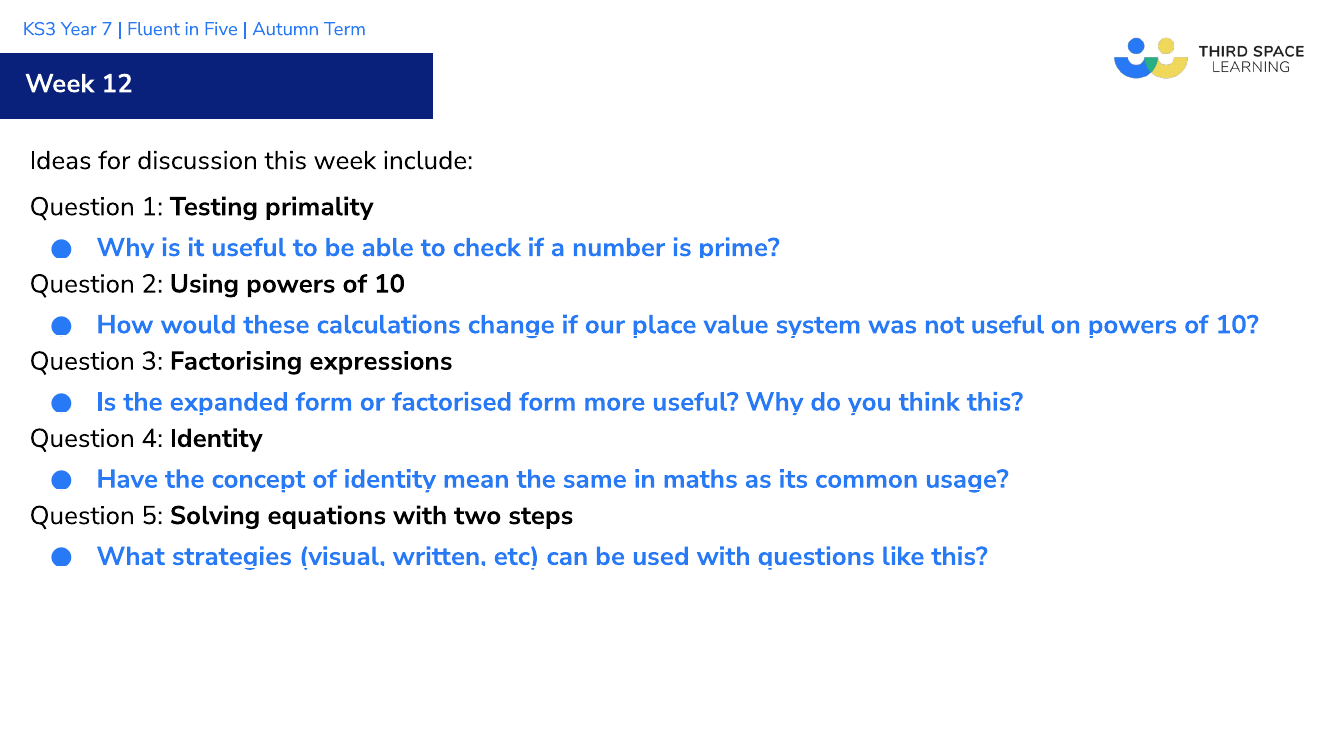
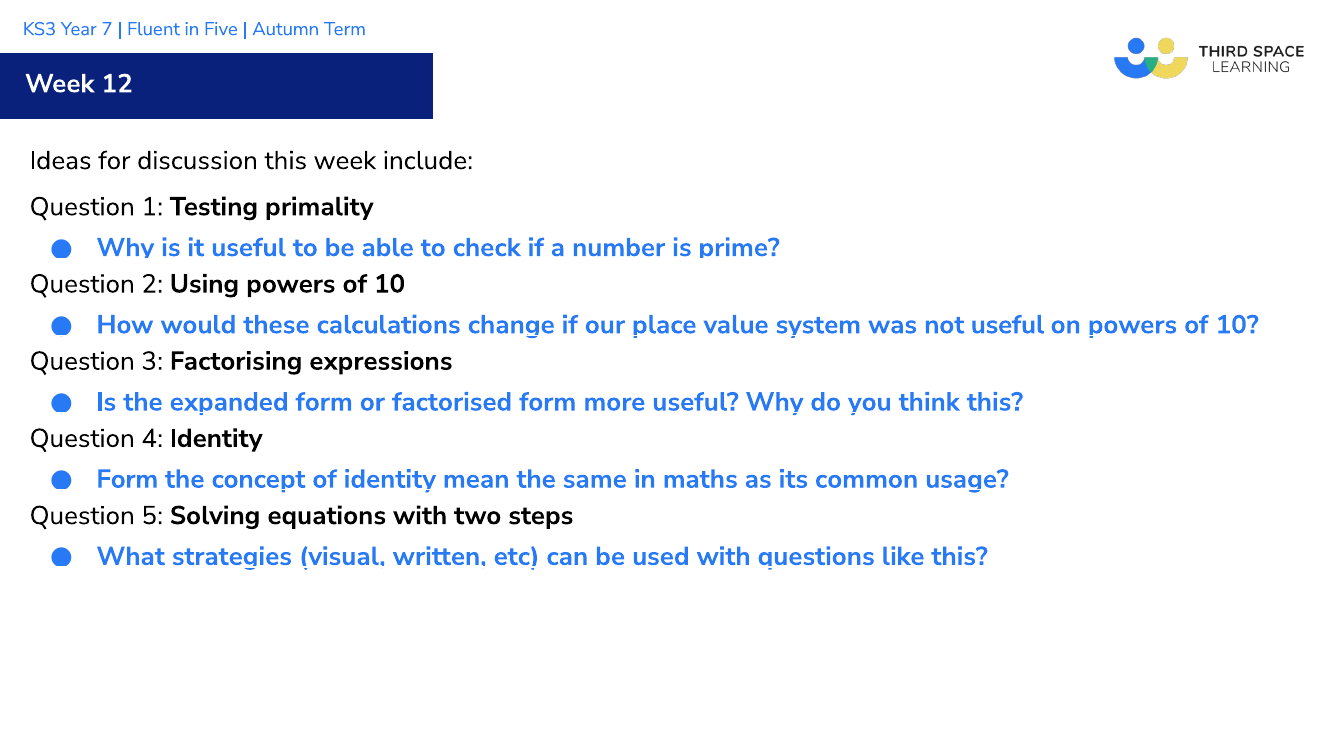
Have: Have -> Form (127, 479)
